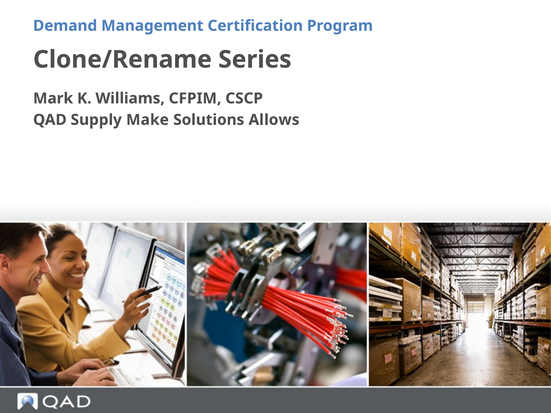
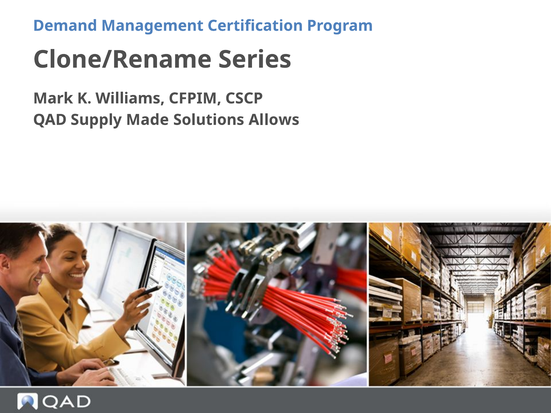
Make: Make -> Made (147, 120)
